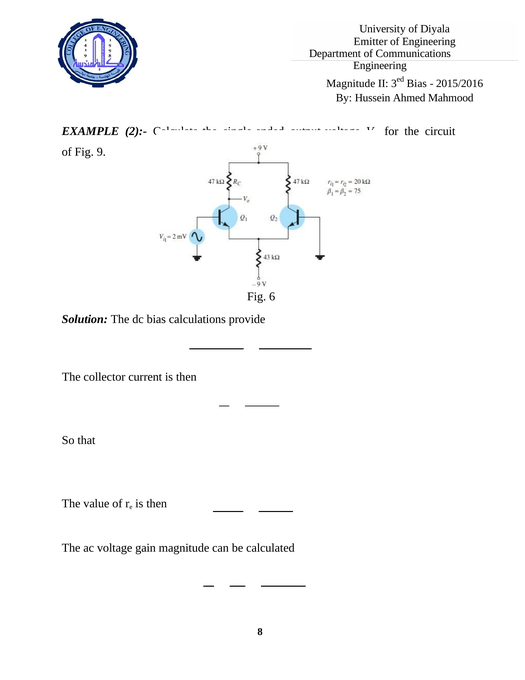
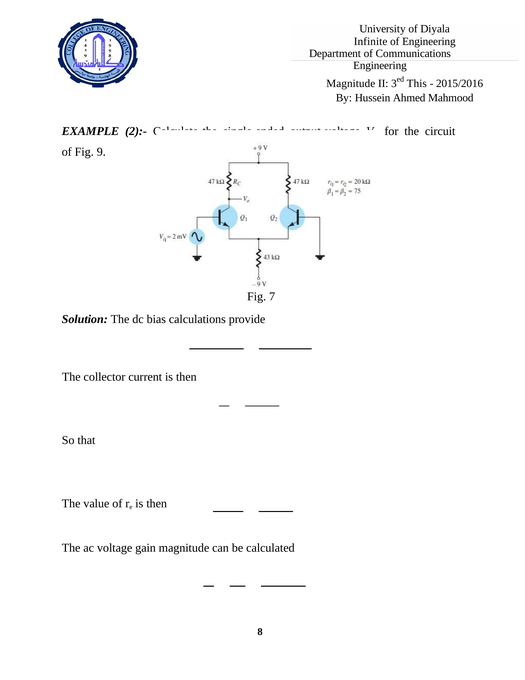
Emitter: Emitter -> Infinite (371, 41)
Bias: Bias -> This (417, 84)
6: 6 -> 7 (272, 296)
